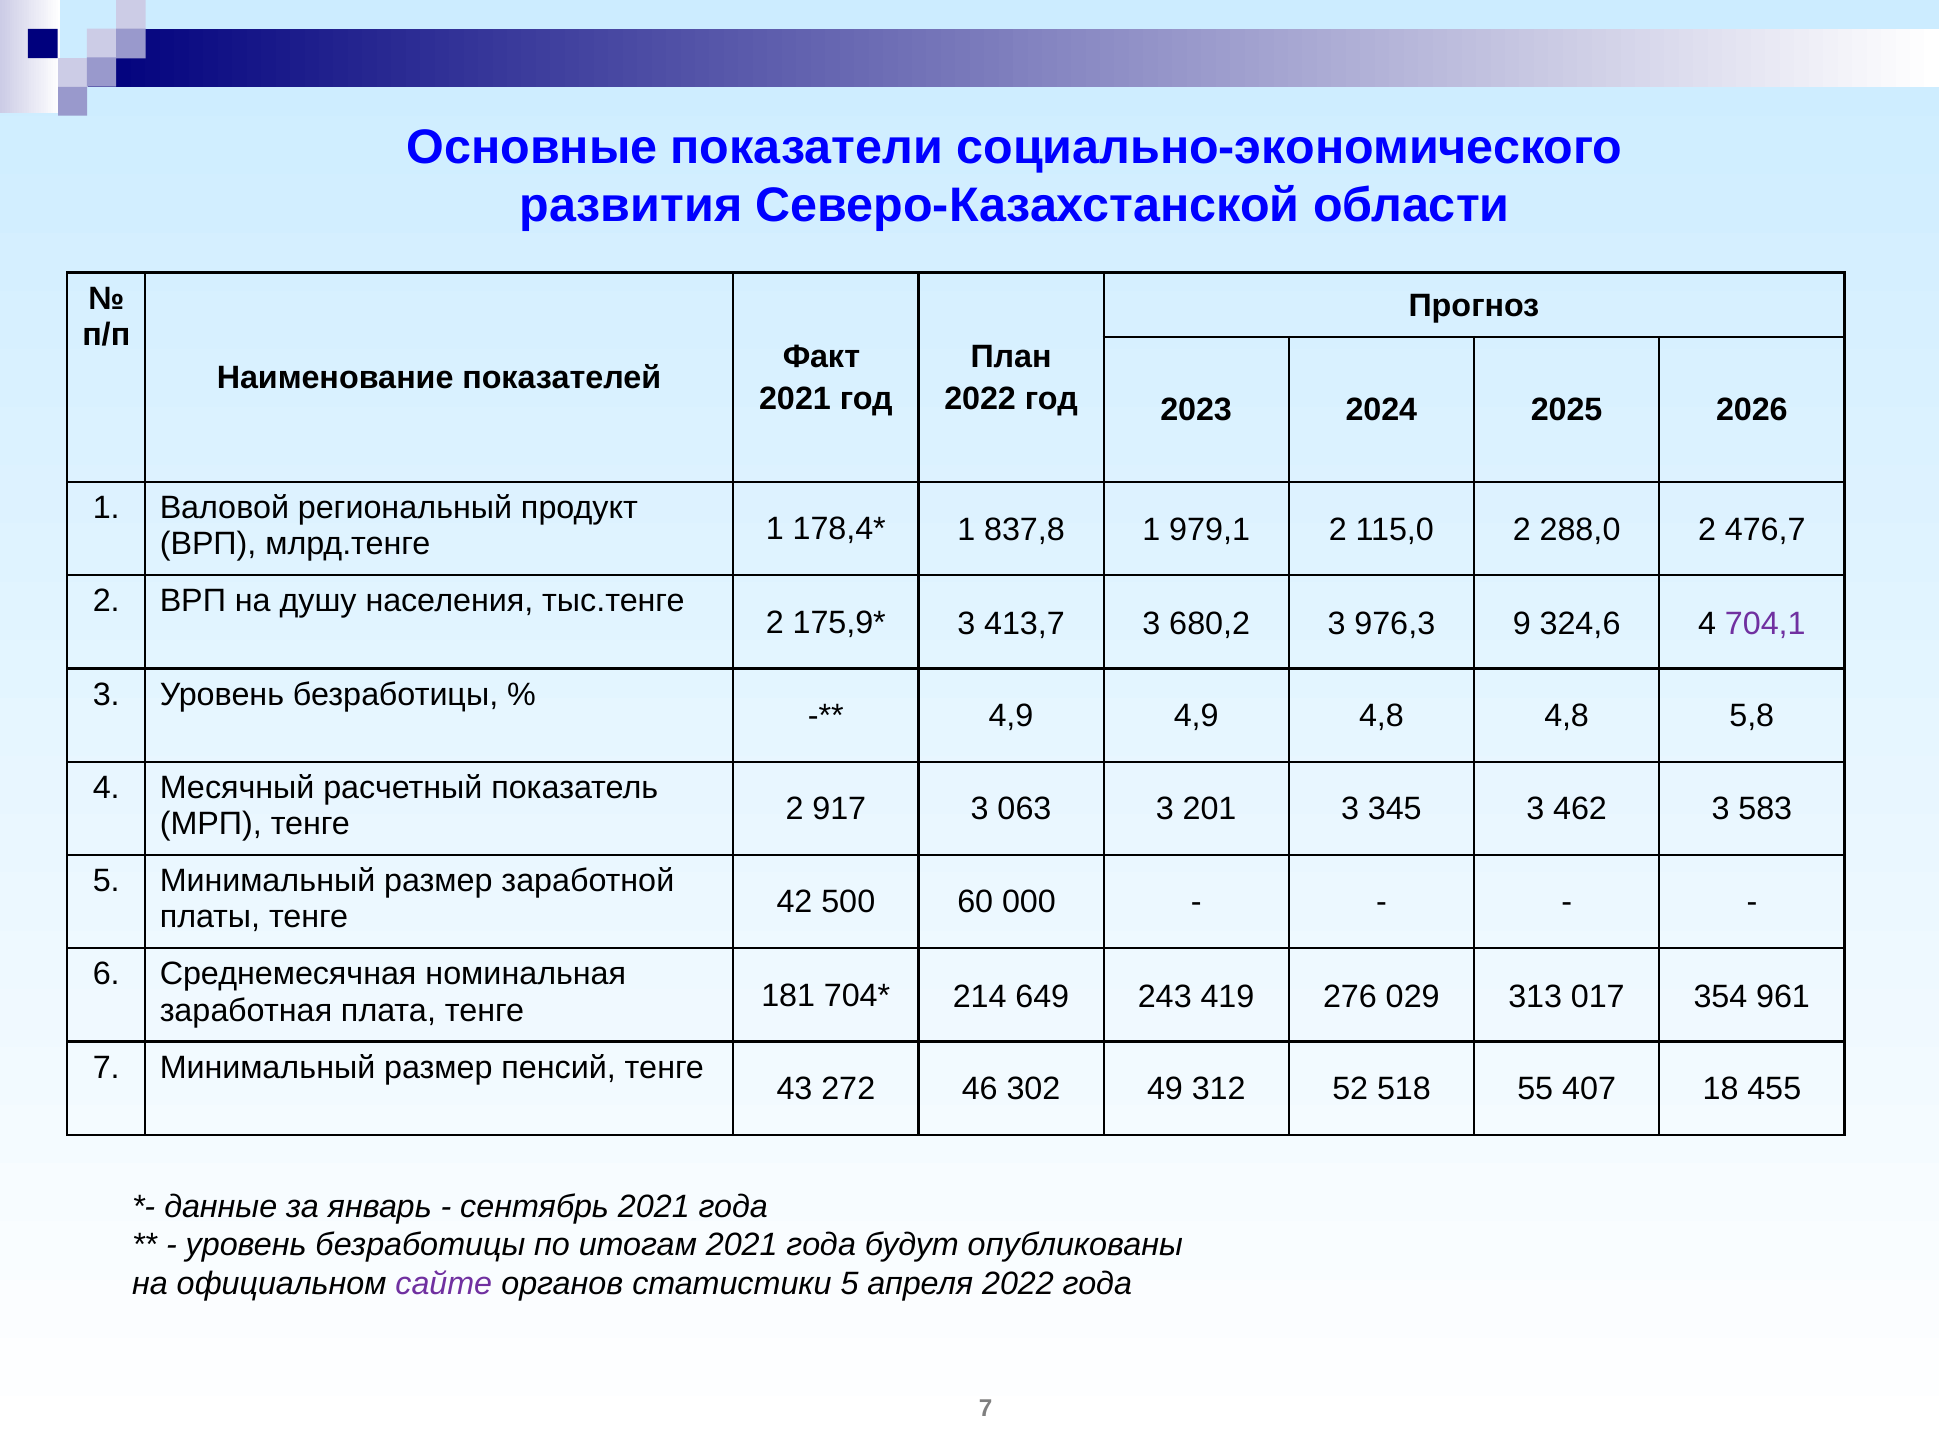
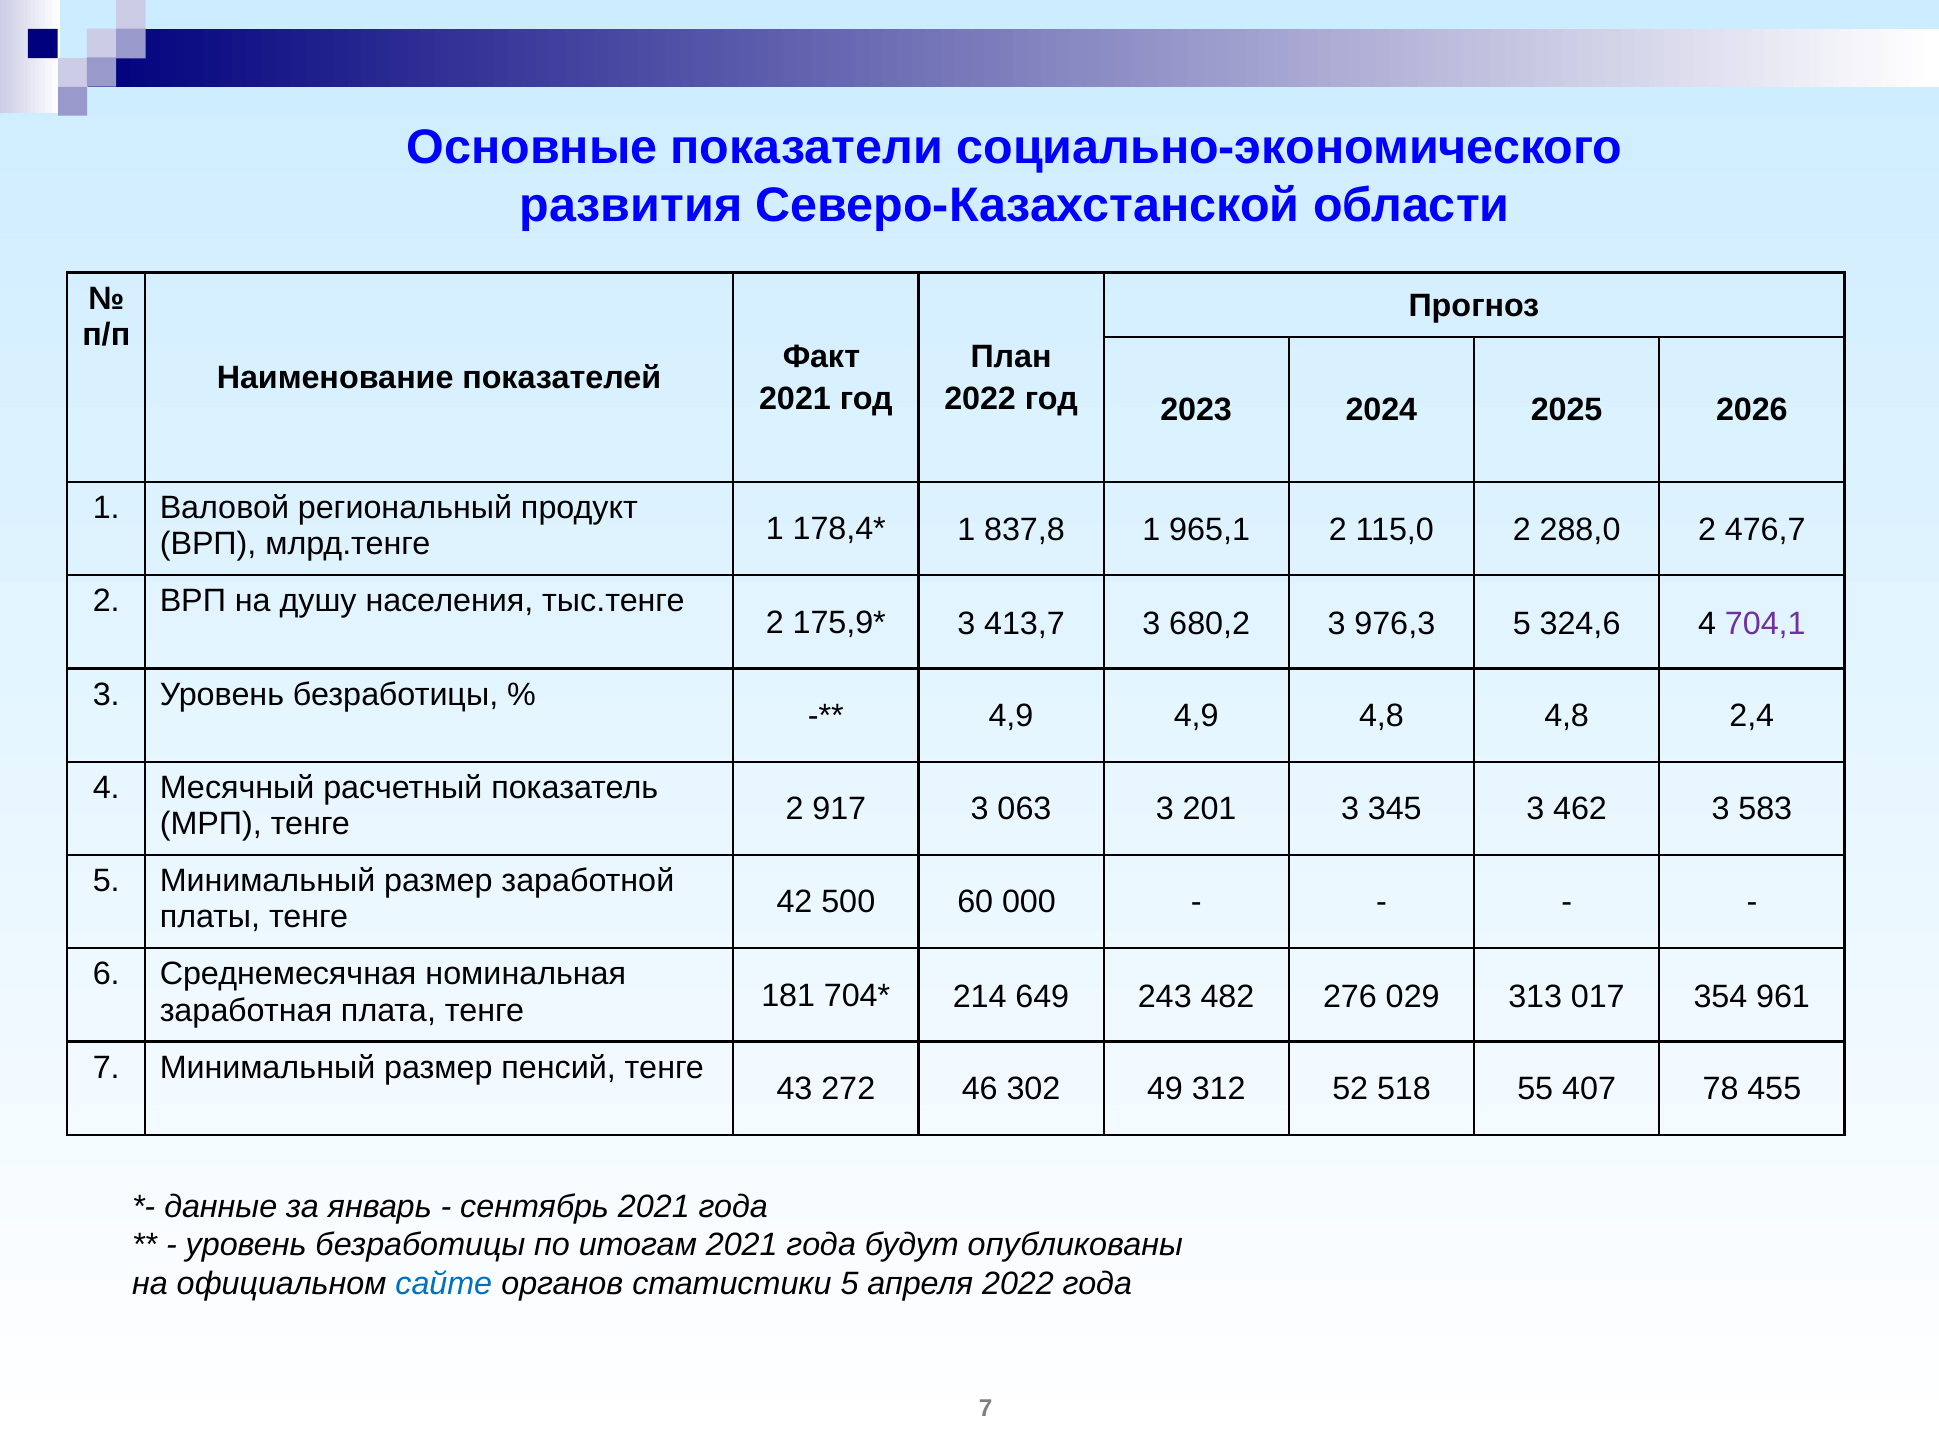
979,1: 979,1 -> 965,1 (1210, 530)
976,3 9: 9 -> 5 (1522, 623)
5,8: 5,8 -> 2,4 (1752, 716)
419: 419 -> 482 (1227, 997)
18: 18 -> 78 (1721, 1089)
сайте colour: purple -> blue (444, 1284)
